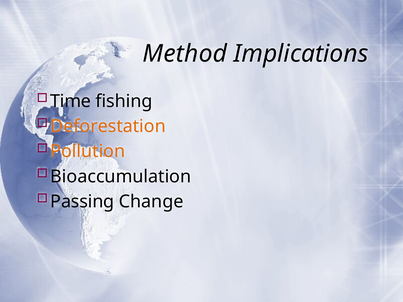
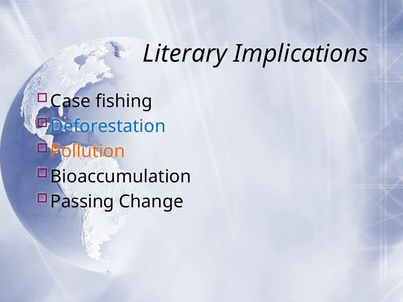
Method: Method -> Literary (185, 54)
Time: Time -> Case (71, 101)
Deforestation colour: orange -> blue (108, 126)
